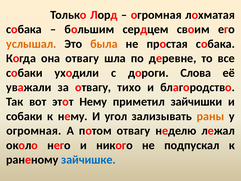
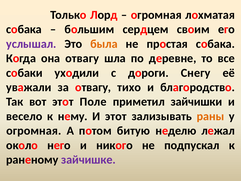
услышал colour: orange -> purple (31, 44)
Слова: Слова -> Снегу (196, 73)
этот Нему: Нему -> Поле (93, 102)
собаки: собаки -> весело (24, 116)
И угол: угол -> этот (116, 116)
потом отвагу: отвагу -> битую (133, 131)
зайчишке colour: blue -> purple (88, 159)
